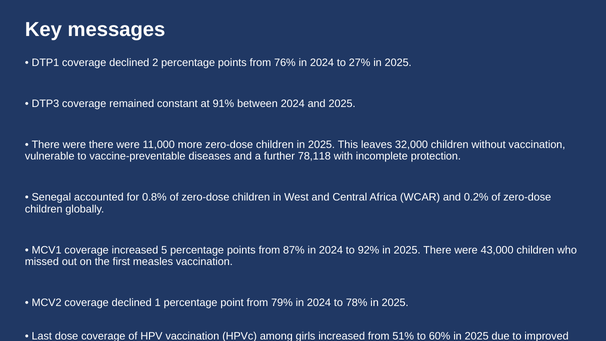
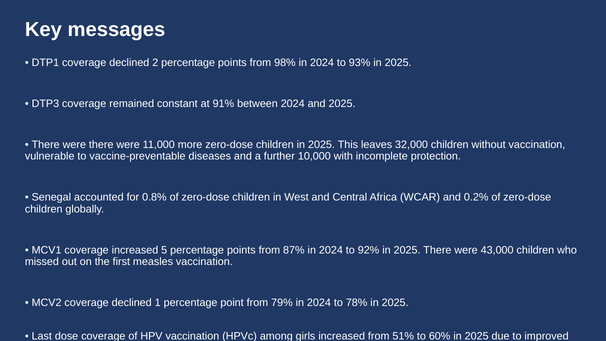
76%: 76% -> 98% (285, 63)
27%: 27% -> 93% (360, 63)
78,118: 78,118 -> 10,000 (314, 156)
